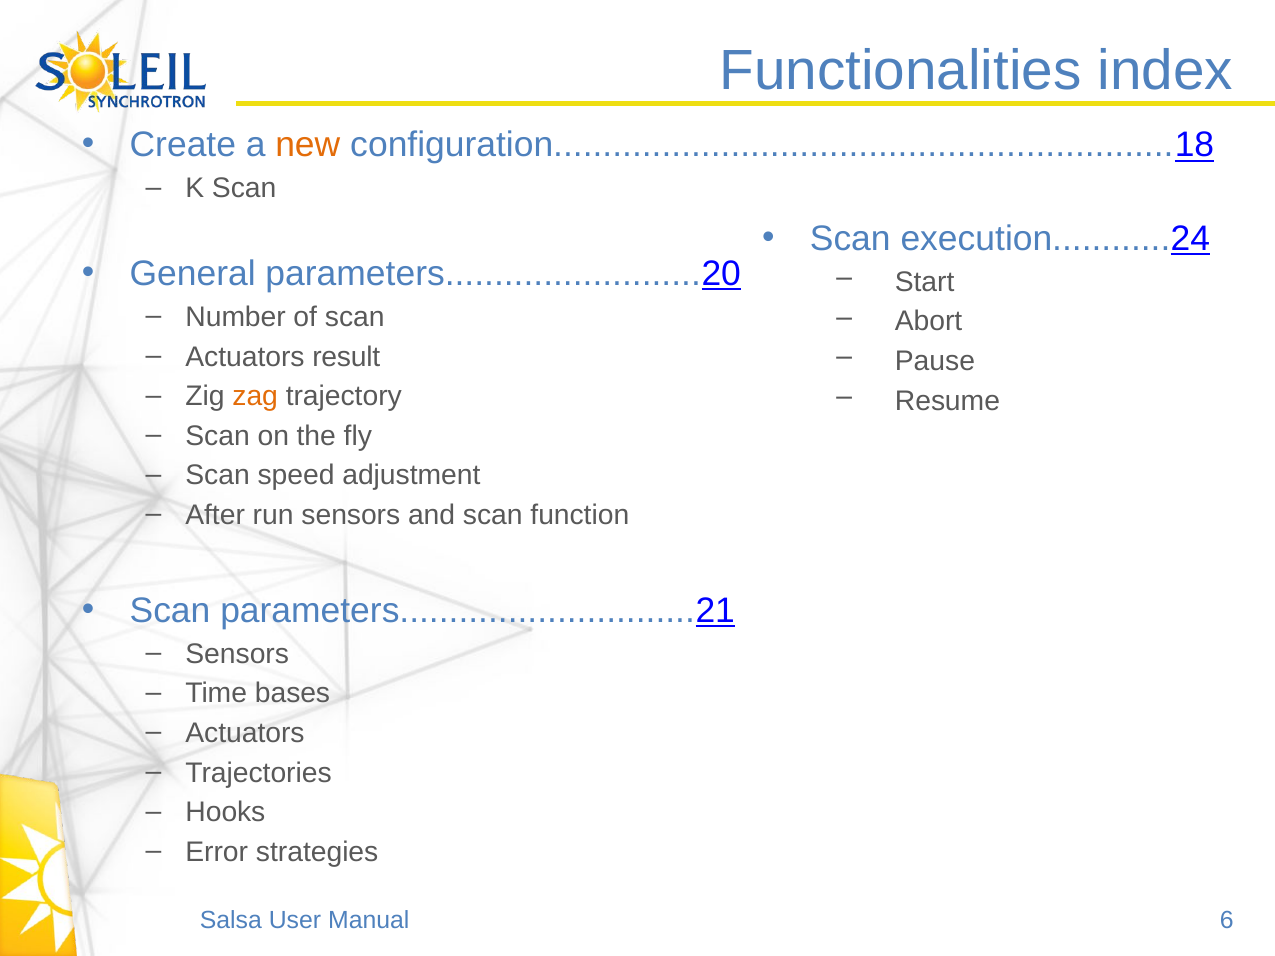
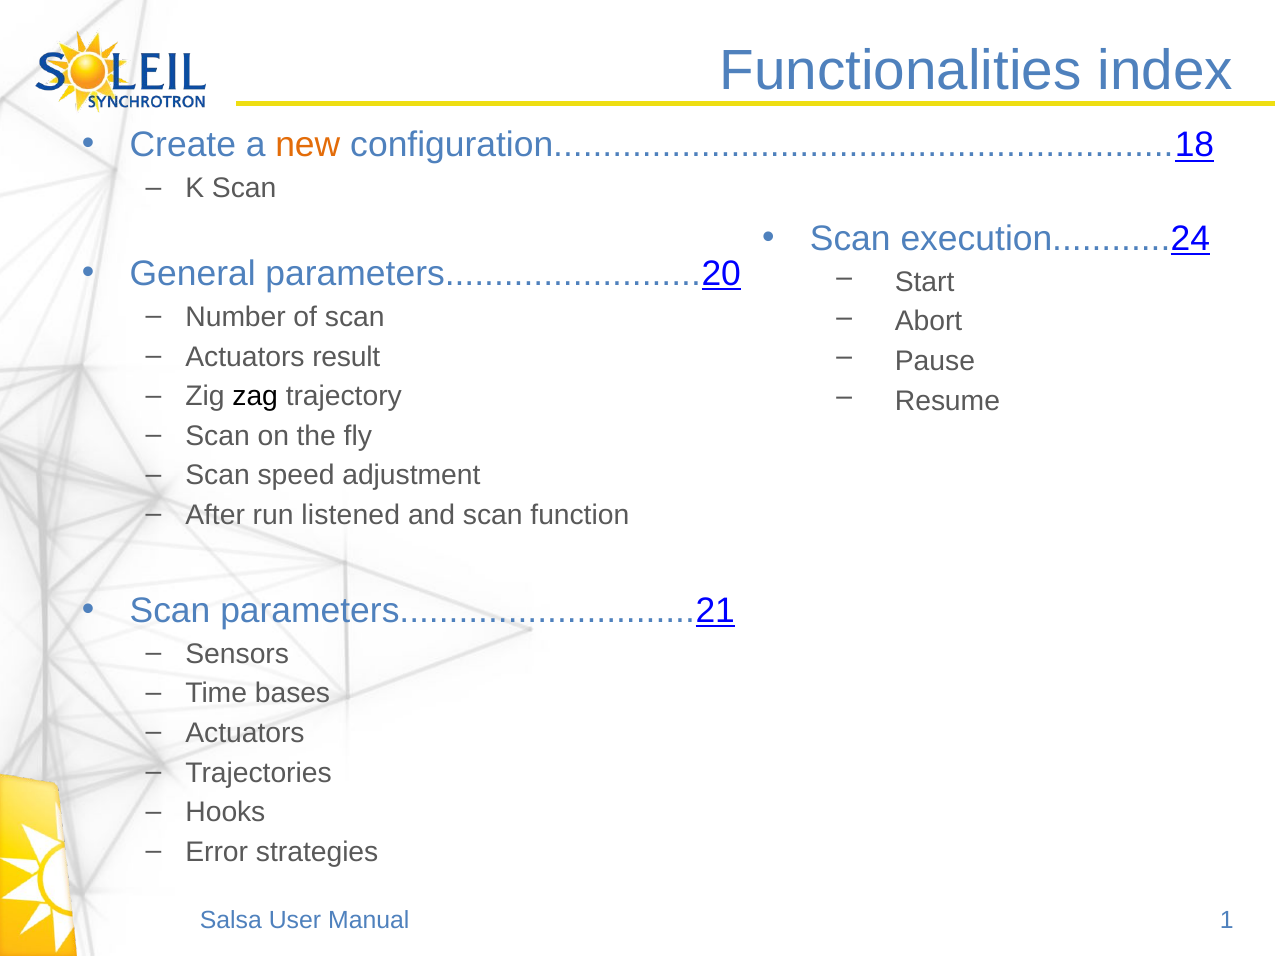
zag colour: orange -> black (255, 396)
run sensors: sensors -> listened (351, 515)
6: 6 -> 1 (1227, 921)
